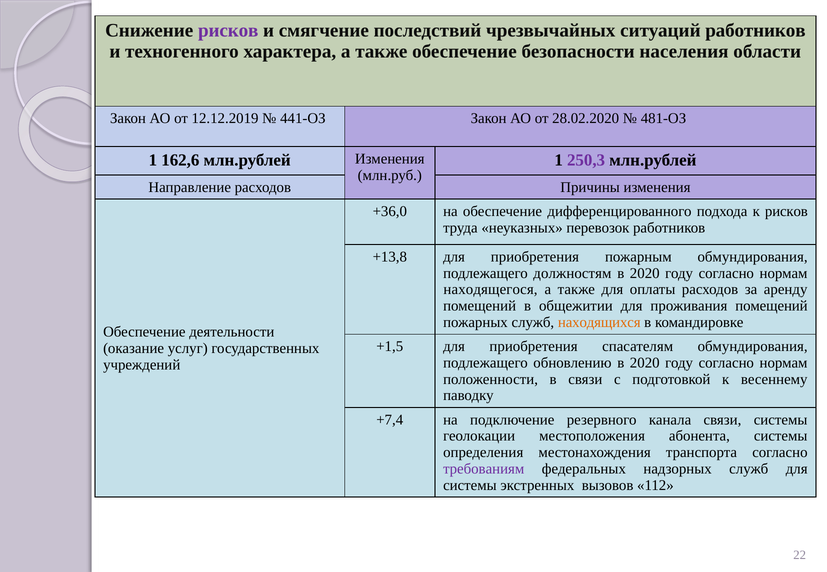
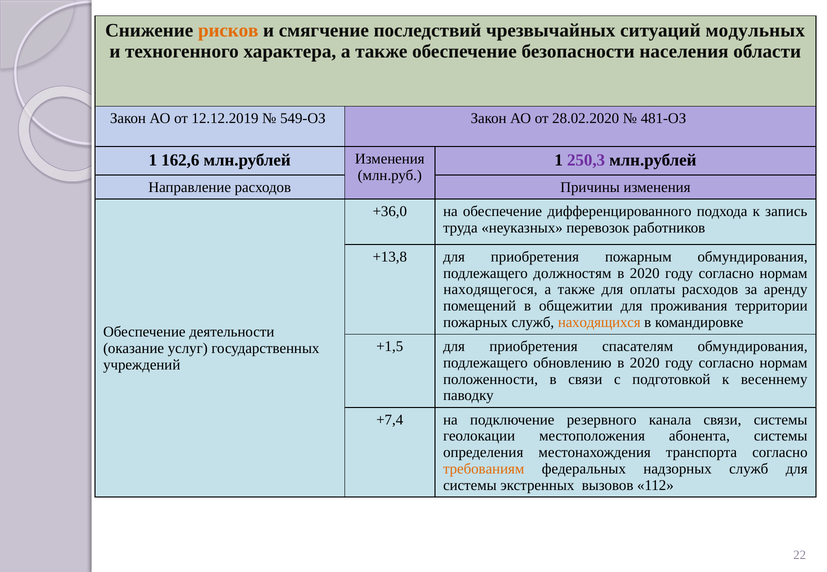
рисков colour: purple -> orange (228, 30)
ситуаций работников: работников -> модульных (755, 30)
441-ОЗ: 441-ОЗ -> 549-ОЗ (303, 118)
к рисков: рисков -> запись (786, 211)
проживания помещений: помещений -> территории (771, 306)
требованиям colour: purple -> orange (484, 469)
